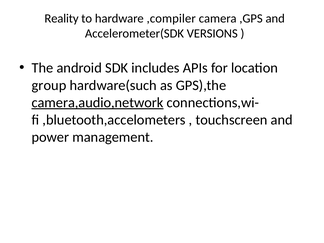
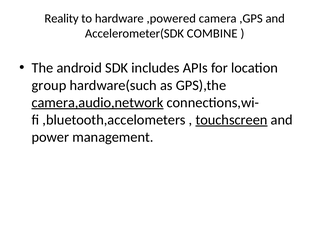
,compiler: ,compiler -> ,powered (171, 18)
VERSIONS: VERSIONS -> COMBINE (212, 34)
touchscreen underline: none -> present (232, 120)
